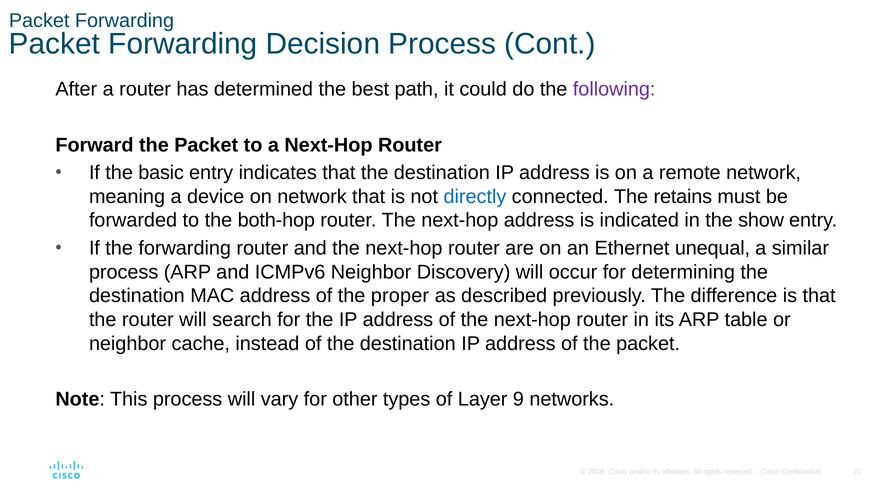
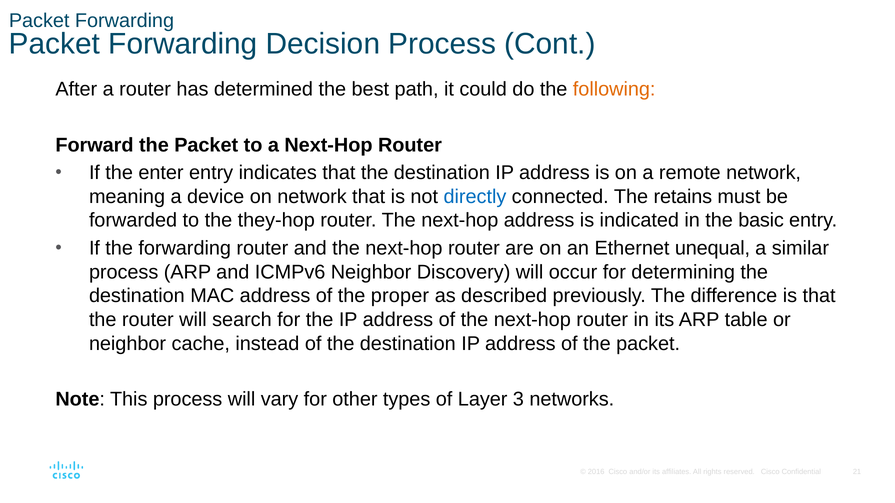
following colour: purple -> orange (614, 89)
basic: basic -> enter (161, 173)
both-hop: both-hop -> they-hop (276, 221)
show: show -> basic (761, 221)
9: 9 -> 3 (518, 400)
